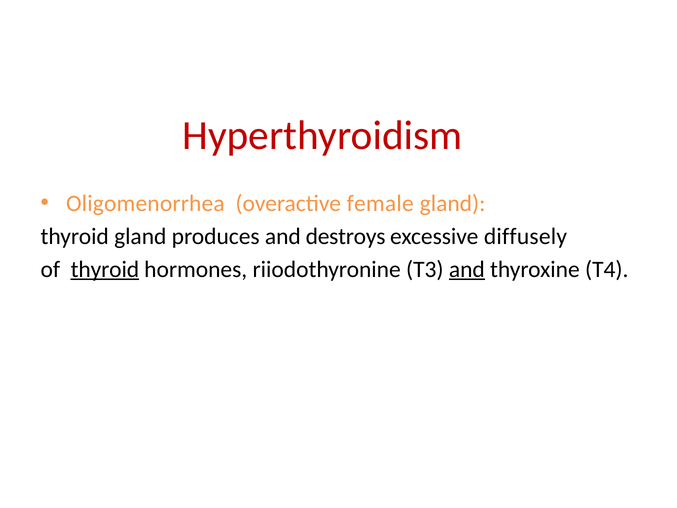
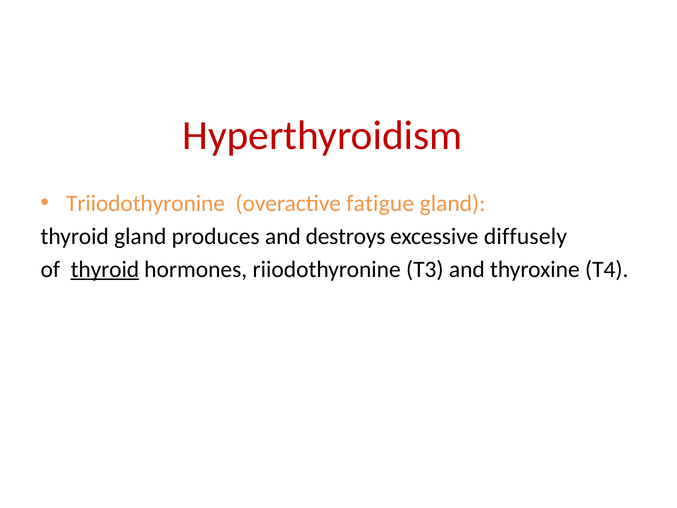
Oligomenorrhea: Oligomenorrhea -> Triiodothyronine (146, 203)
female: female -> fatigue (380, 203)
and underline: present -> none (467, 269)
